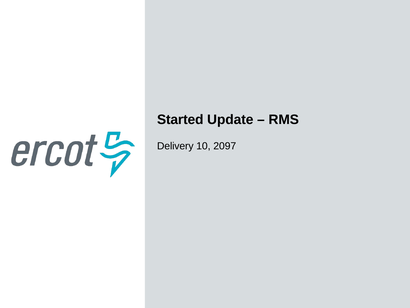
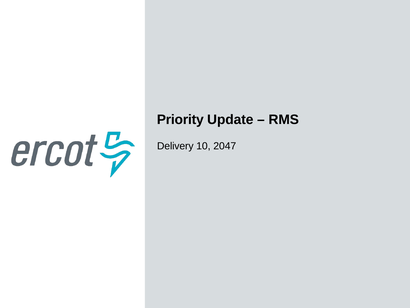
Started: Started -> Priority (180, 119)
2097: 2097 -> 2047 (225, 146)
